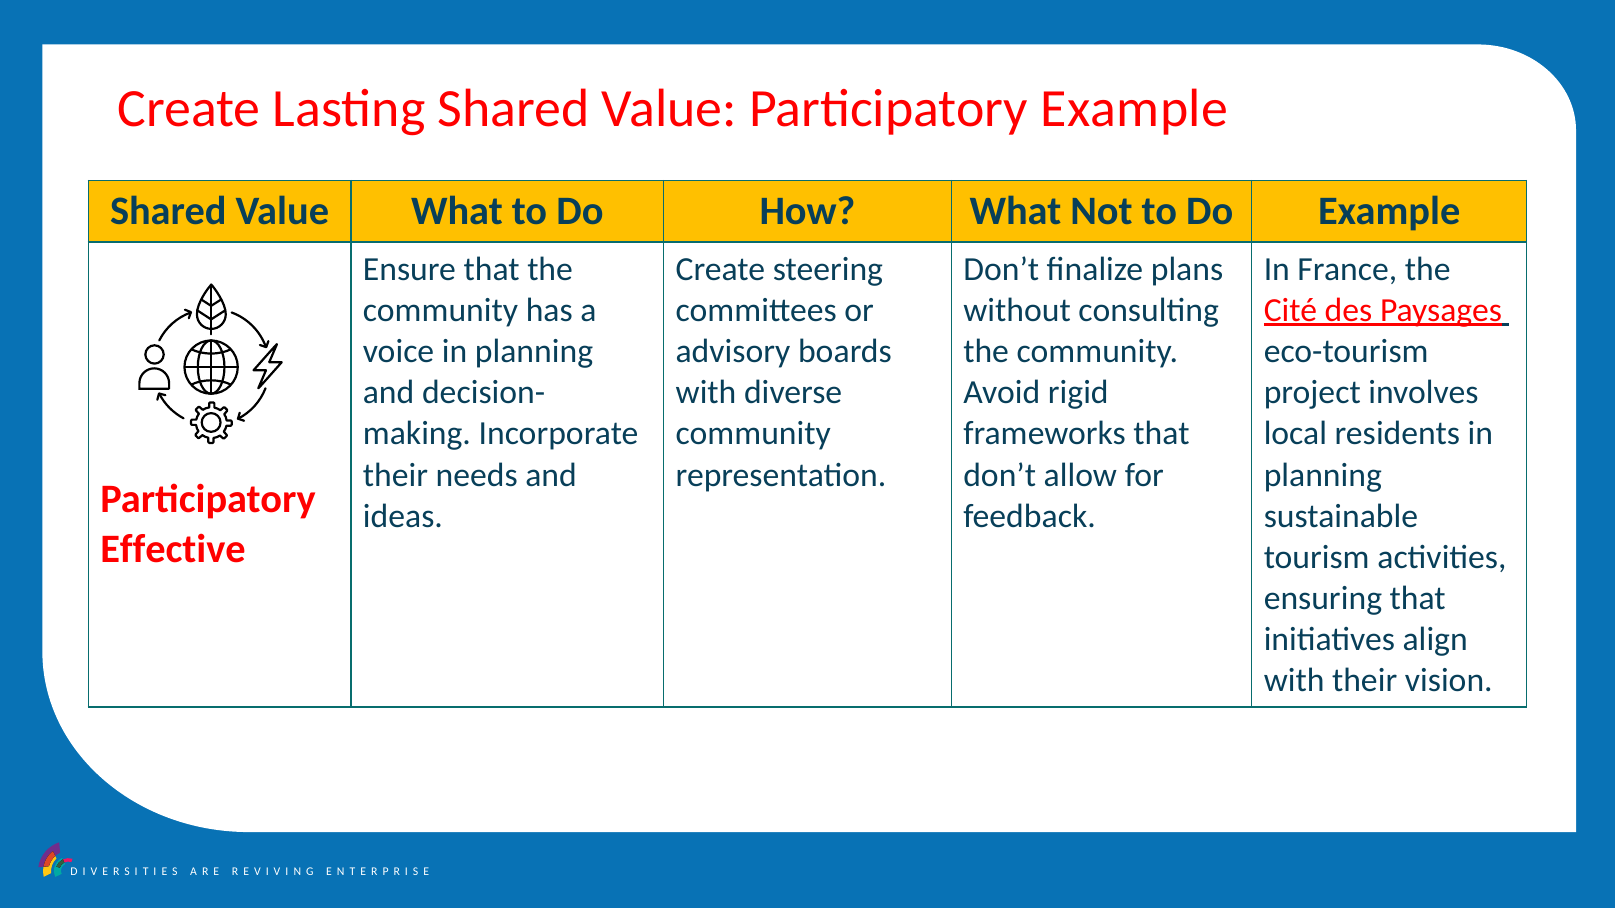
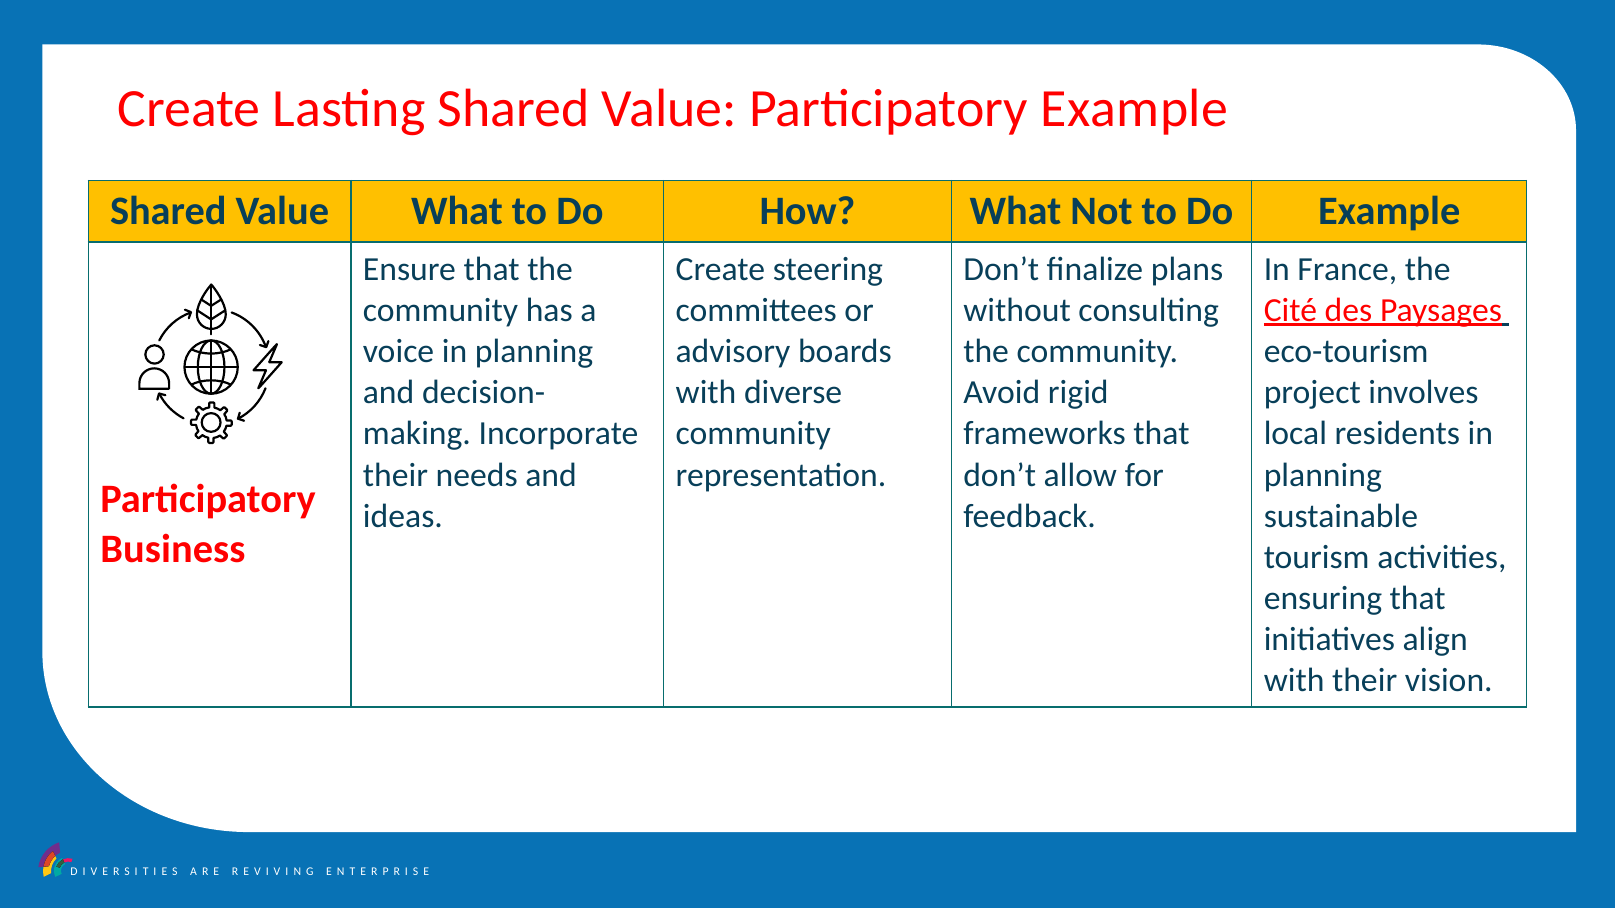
Effective: Effective -> Business (173, 549)
